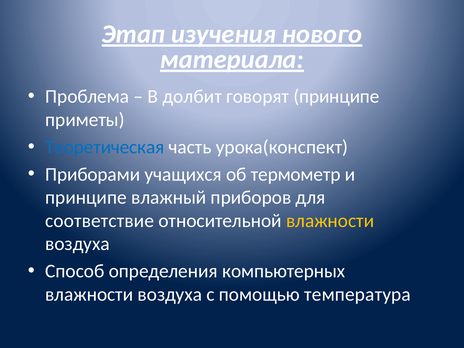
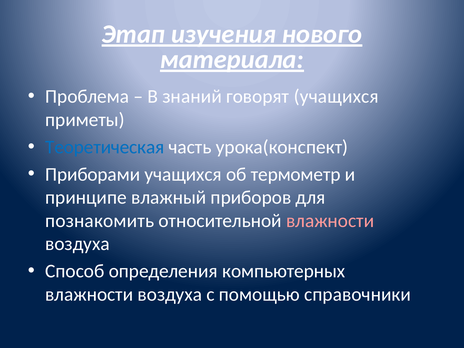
долбит: долбит -> знаний (192, 96)
говорят принципе: принципе -> учащихся (336, 96)
соответствие: соответствие -> познакомить (100, 221)
влажности colour: yellow -> pink (330, 221)
температура: температура -> справочники (358, 294)
